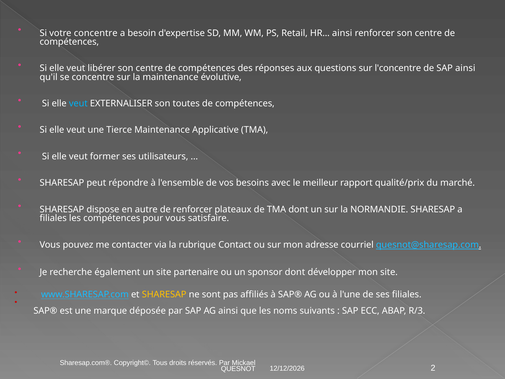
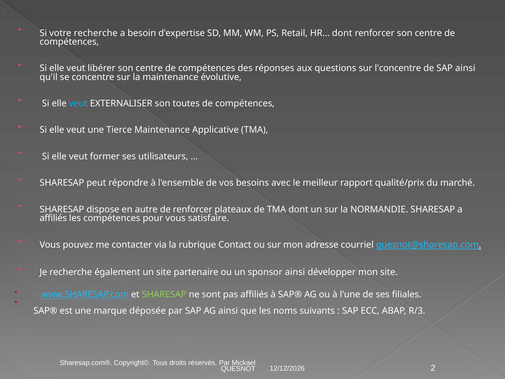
votre concentre: concentre -> recherche (96, 33)
HR… ainsi: ainsi -> dont (342, 33)
filiales: filiales -> affiliés (53, 218)
sponsor dont: dont -> ainsi (295, 272)
SHARESAP colour: yellow -> light green (164, 294)
